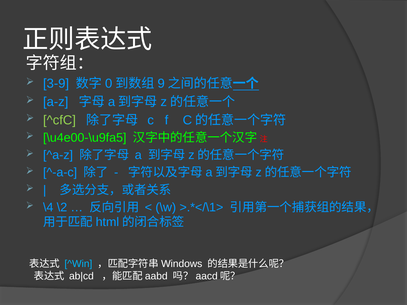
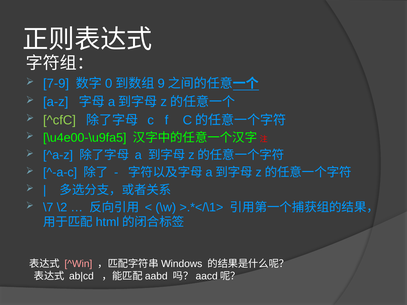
3-9: 3-9 -> 7-9 (56, 84)
\4: \4 -> \7 (48, 207)
^Win colour: light blue -> pink (78, 264)
